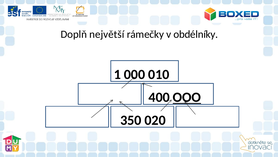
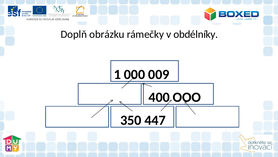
největší: největší -> obrázku (107, 34)
010: 010 -> 009 (159, 74)
OOO underline: present -> none (187, 97)
020: 020 -> 447 (155, 120)
